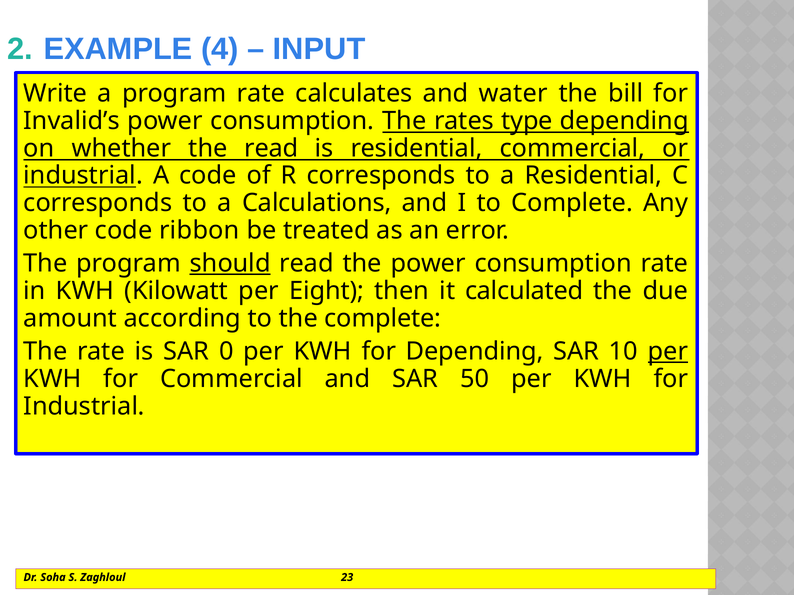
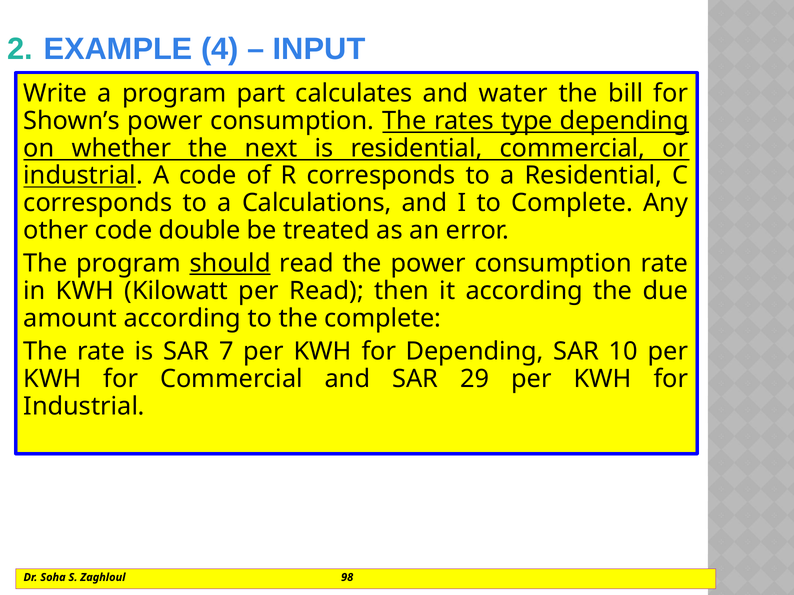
program rate: rate -> part (261, 94)
Invalid’s: Invalid’s -> Shown’s (72, 121)
the read: read -> next (271, 148)
ribbon: ribbon -> double (200, 230)
per Eight: Eight -> Read (327, 291)
it calculated: calculated -> according (524, 291)
0: 0 -> 7 (226, 352)
per underline: present -> none (668, 352)
50: 50 -> 29 (475, 379)
23: 23 -> 98 (347, 578)
